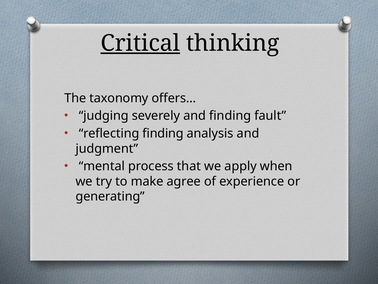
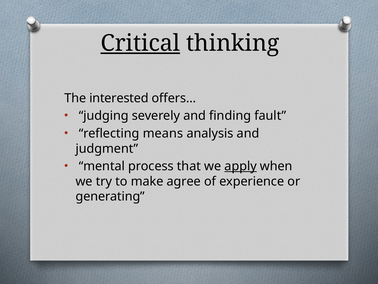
taxonomy: taxonomy -> interested (119, 98)
reflecting finding: finding -> means (163, 133)
apply underline: none -> present (241, 166)
